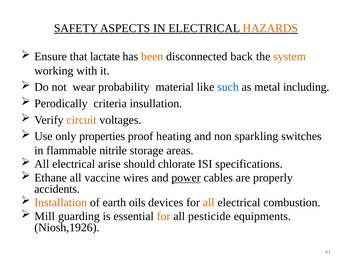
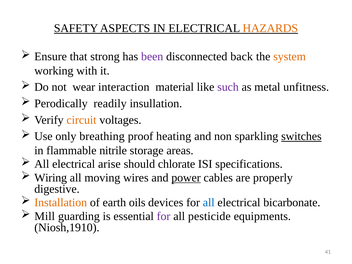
lactate: lactate -> strong (105, 57)
been colour: orange -> purple (152, 57)
probability: probability -> interaction (124, 87)
such colour: blue -> purple (228, 87)
including: including -> unfitness (306, 87)
criteria: criteria -> readily (110, 103)
properties: properties -> breathing (102, 136)
switches underline: none -> present (301, 136)
Ethane: Ethane -> Wiring (51, 178)
vaccine: vaccine -> moving (102, 178)
accidents: accidents -> digestive (57, 189)
all colour: orange -> blue (209, 203)
combustion: combustion -> bicarbonate (292, 203)
for colour: orange -> purple (164, 216)
Niosh,1926: Niosh,1926 -> Niosh,1910 (67, 227)
